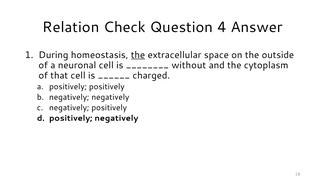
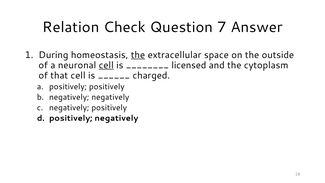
4: 4 -> 7 (222, 27)
cell underline: none -> present (106, 65)
without: without -> licensed (189, 65)
